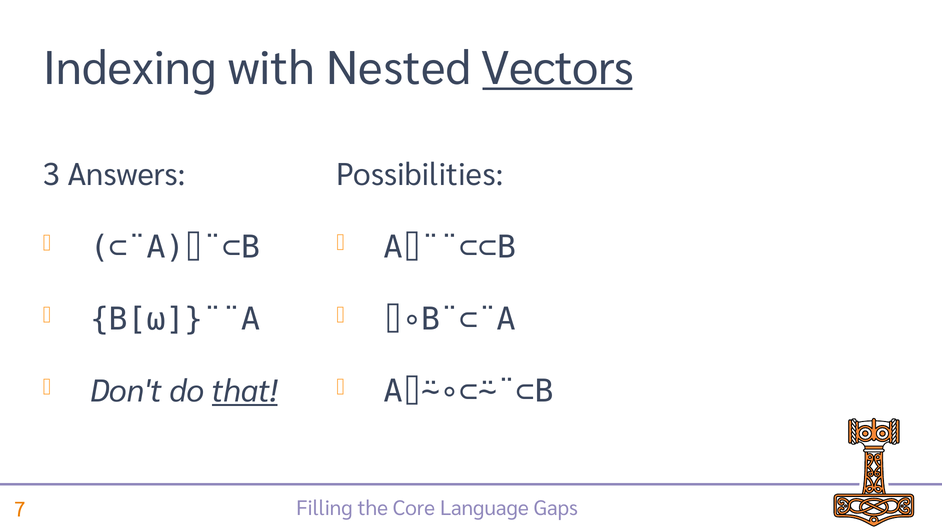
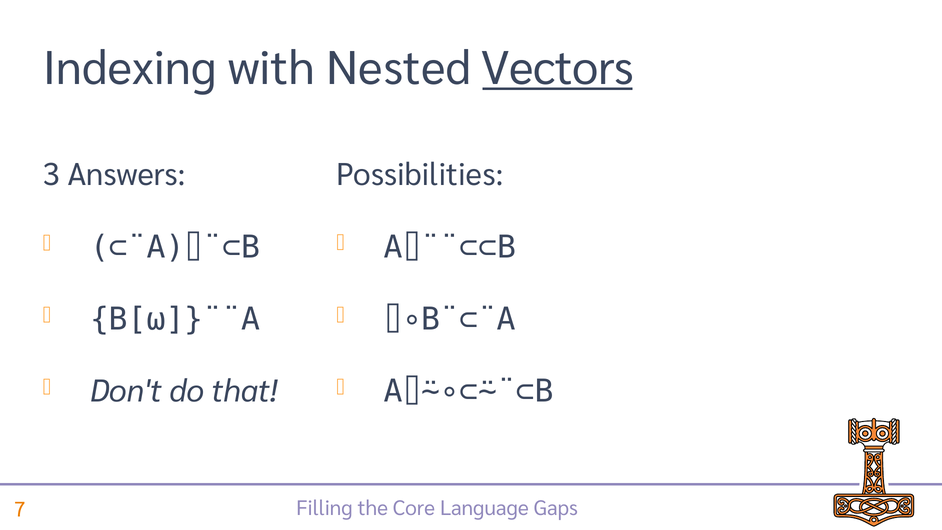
that underline: present -> none (245, 392)
